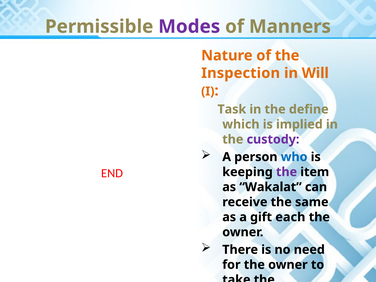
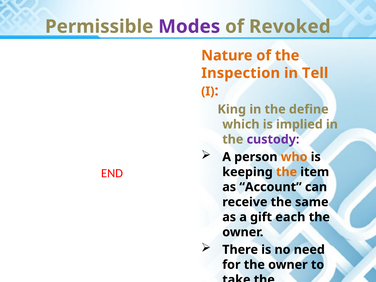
Manners: Manners -> Revoked (290, 27)
Will: Will -> Tell (315, 73)
Task: Task -> King (232, 109)
who colour: blue -> orange (294, 157)
the colour: purple -> orange (287, 172)
Wakalat: Wakalat -> Account (271, 187)
